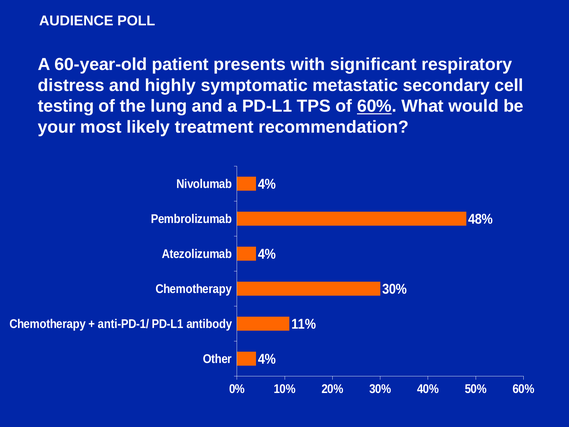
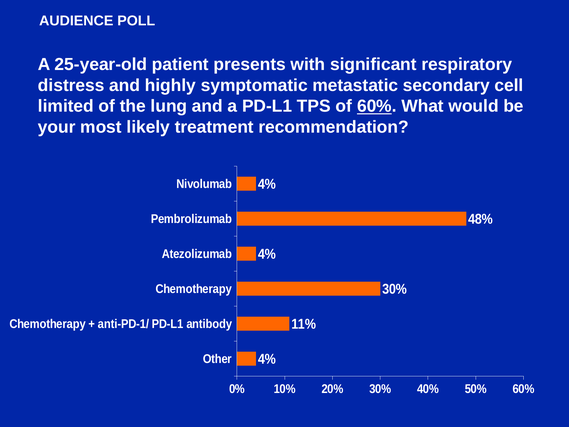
60-year-old: 60-year-old -> 25-year-old (101, 64)
testing: testing -> limited (66, 106)
